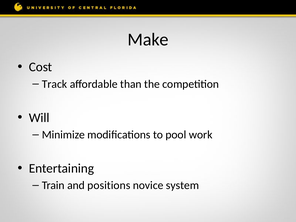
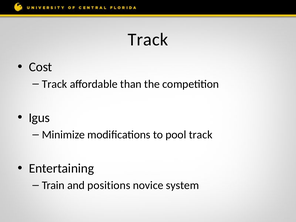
Make: Make -> Track (148, 39)
Will: Will -> Igus (39, 118)
pool work: work -> track (201, 135)
